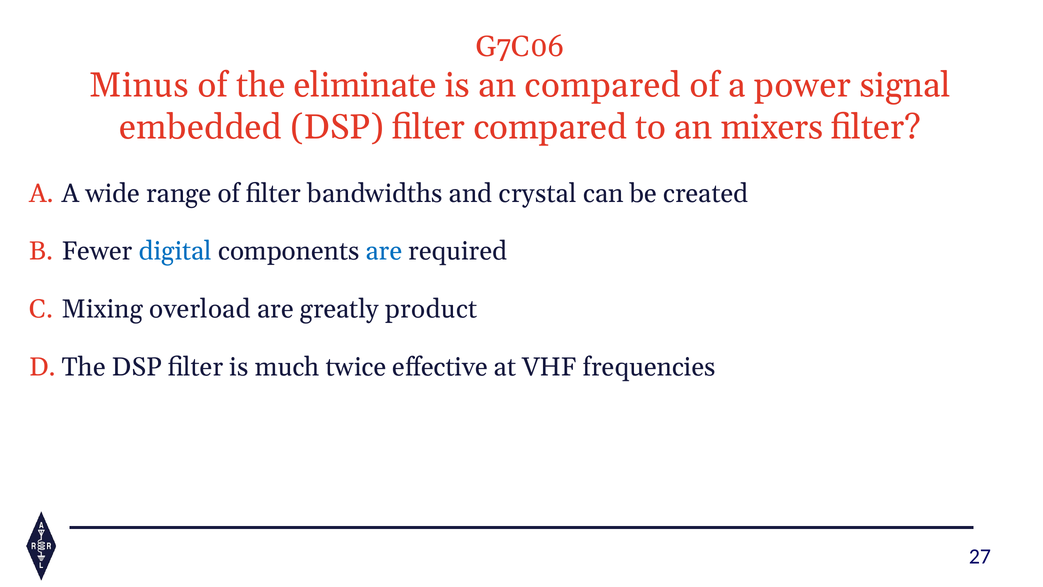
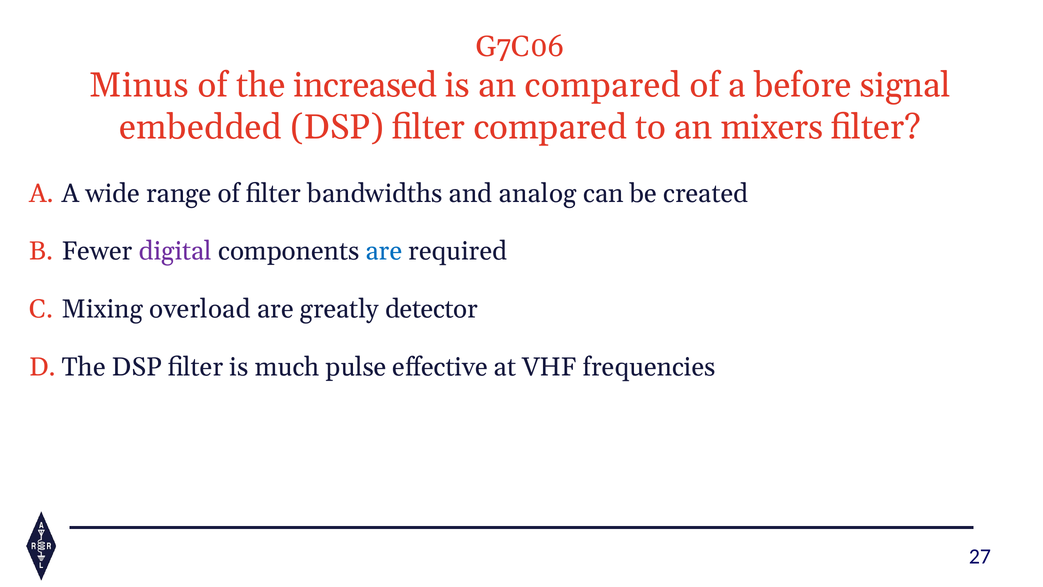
eliminate: eliminate -> increased (365, 85)
power: power -> before (803, 85)
crystal: crystal -> analog (538, 193)
digital colour: blue -> purple (175, 251)
product: product -> detector (431, 309)
twice: twice -> pulse (356, 367)
